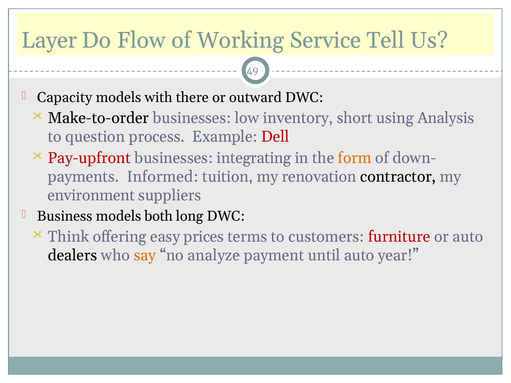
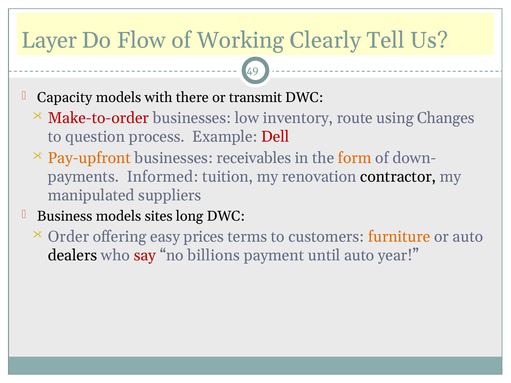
Service: Service -> Clearly (325, 40)
outward: outward -> transmit (255, 98)
Make-to-order colour: black -> red (98, 118)
short: short -> route (355, 118)
Analysis: Analysis -> Changes (446, 118)
Pay-upfront colour: red -> orange (89, 158)
integrating: integrating -> receivables (254, 158)
environment: environment -> manipulated (91, 196)
both: both -> sites (159, 216)
Think: Think -> Order (68, 237)
furniture colour: red -> orange (399, 237)
say colour: orange -> red (145, 256)
analyze: analyze -> billions (214, 256)
